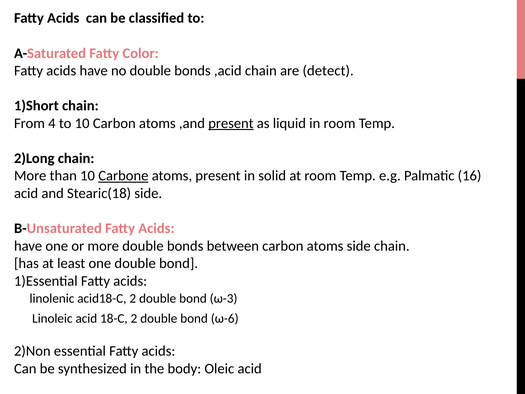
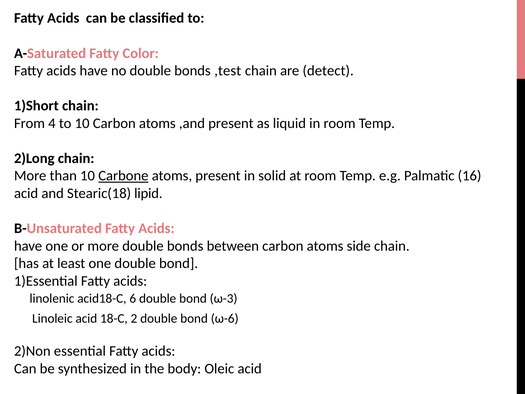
,acid: ,acid -> ,test (228, 71)
present underline: present -> none (231, 123)
Stearic(18 side: side -> lipid (148, 193)
acid18-C 2: 2 -> 6 (133, 298)
